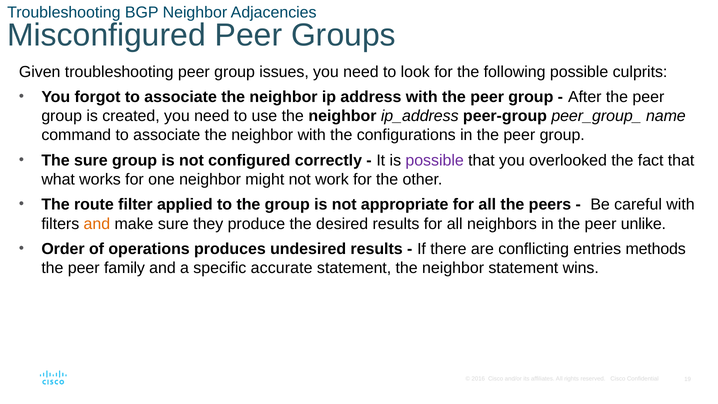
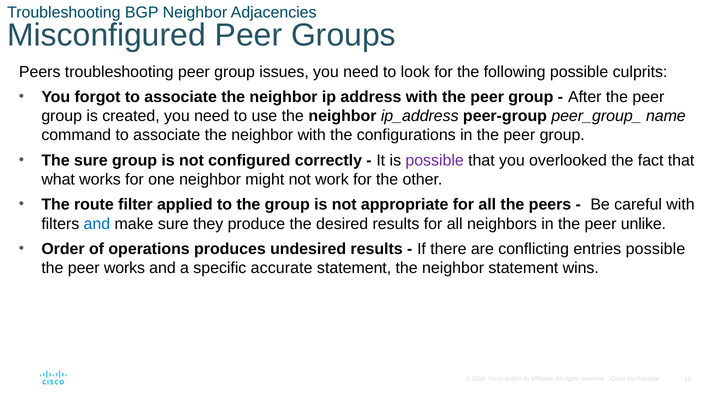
Given: Given -> Peers (40, 72)
and colour: orange -> blue (97, 224)
entries methods: methods -> possible (656, 249)
peer family: family -> works (124, 268)
